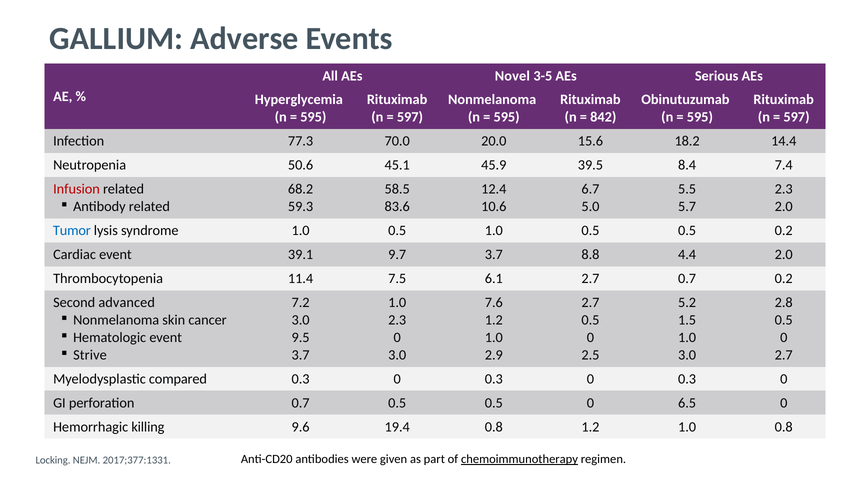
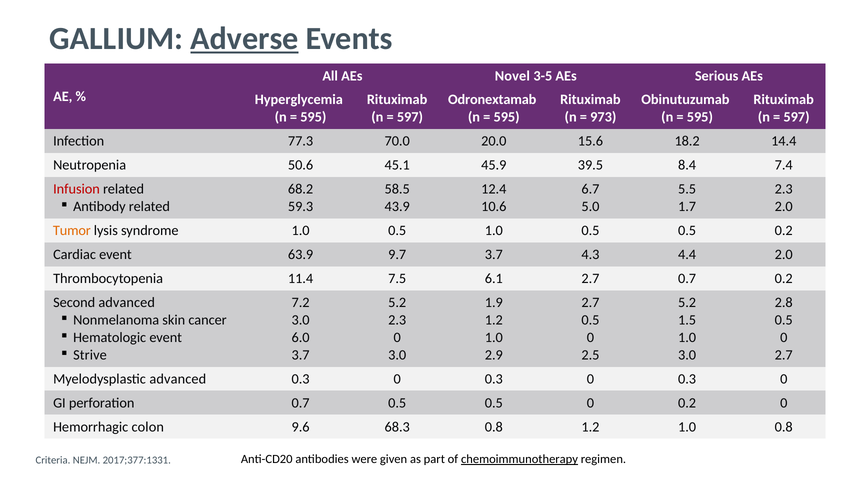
Adverse underline: none -> present (244, 39)
Nonmelanoma: Nonmelanoma -> Odronextamab (492, 100)
842: 842 -> 973 (603, 117)
83.6: 83.6 -> 43.9 (397, 207)
5.7: 5.7 -> 1.7 (687, 207)
Tumor colour: blue -> orange (72, 231)
39.1: 39.1 -> 63.9 (301, 255)
8.8: 8.8 -> 4.3 (590, 255)
1.0: 1.0 -> 5.2 (397, 303)
7.6: 7.6 -> 1.9 (494, 303)
9.5: 9.5 -> 6.0 (301, 338)
Myelodysplastic compared: compared -> advanced (178, 379)
0 6.5: 6.5 -> 0.2 (687, 403)
killing: killing -> colon (148, 427)
19.4: 19.4 -> 68.3 (397, 427)
Locking: Locking -> Criteria (53, 461)
